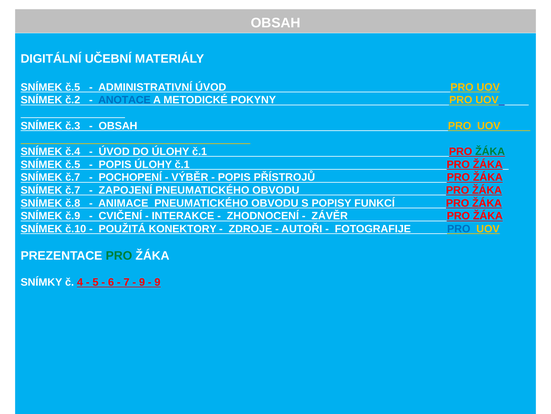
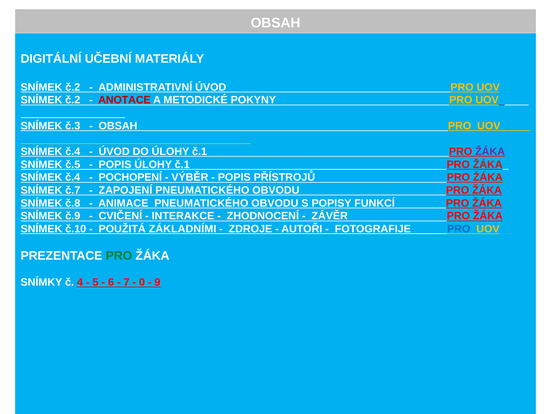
č.5: č.5 -> č.2 (73, 87)
ANOTACE colour: blue -> red (124, 100)
ŽÁKA colour: green -> purple (490, 151)
č.7: č.7 -> č.4 (73, 177)
KONEKTORY: KONEKTORY -> ZÁKLADNÍMI (183, 229)
9: 9 -> 0 (142, 282)
